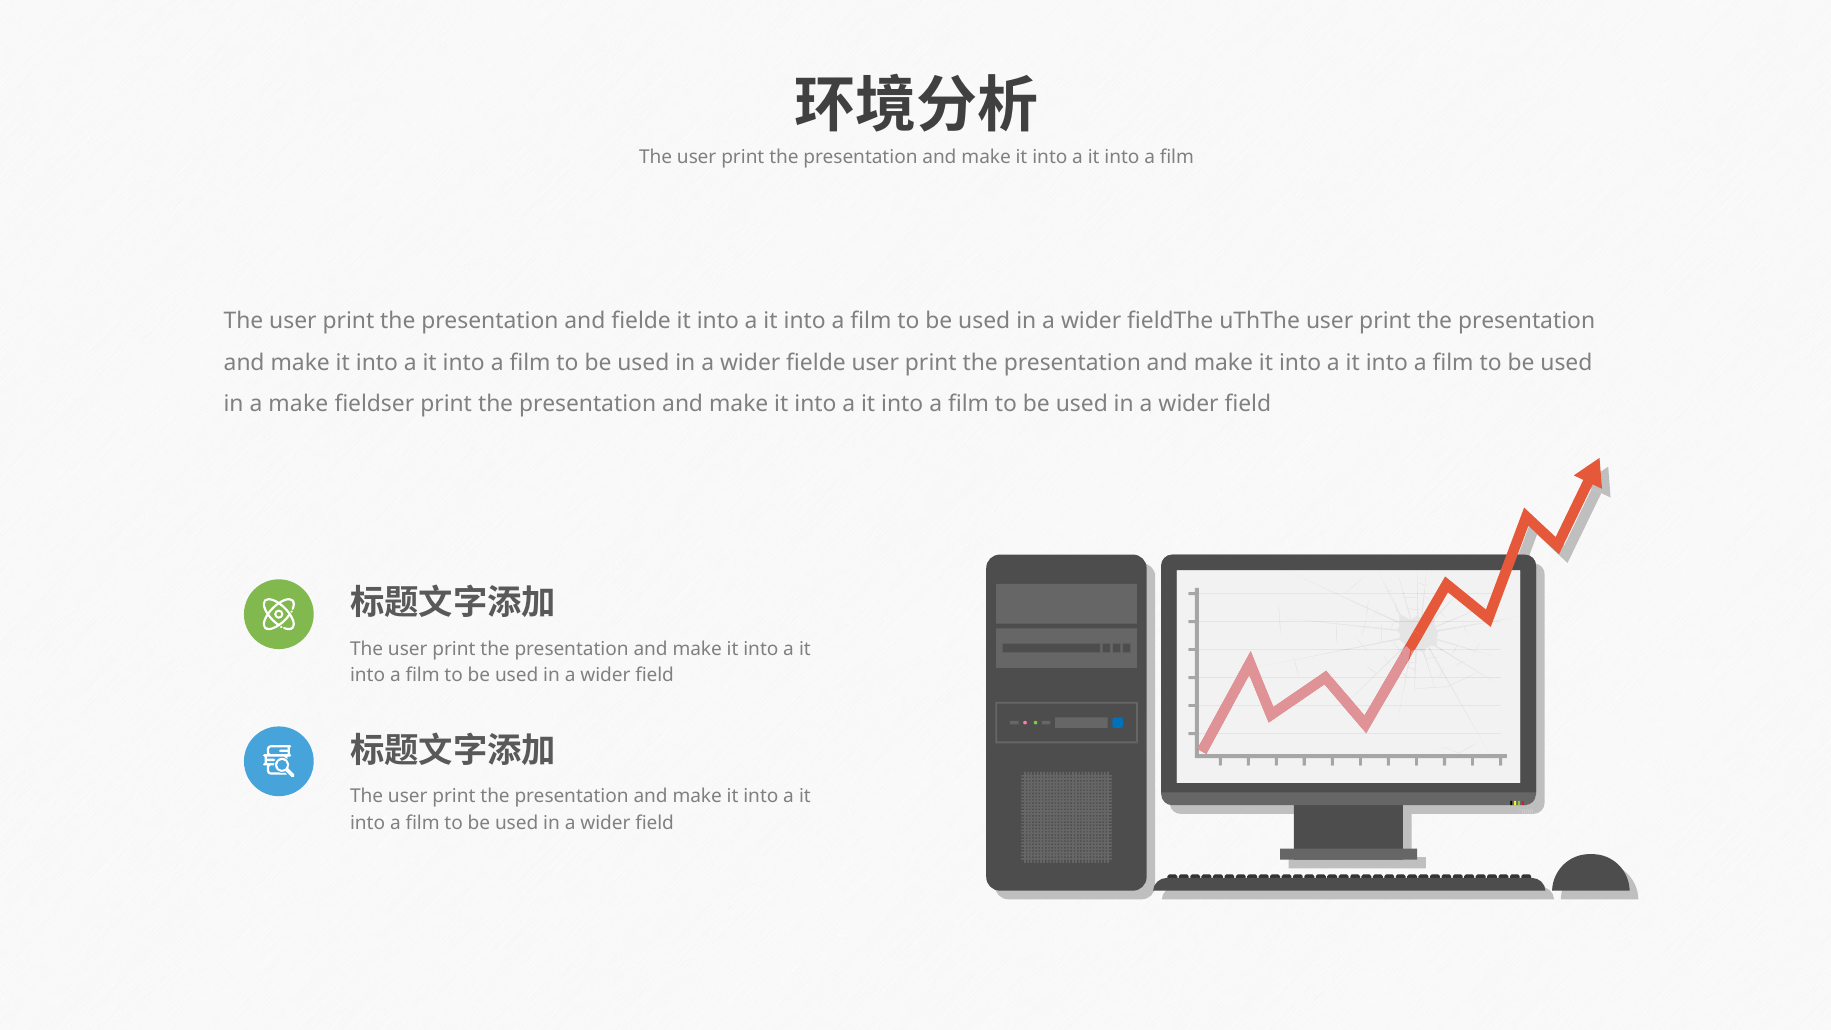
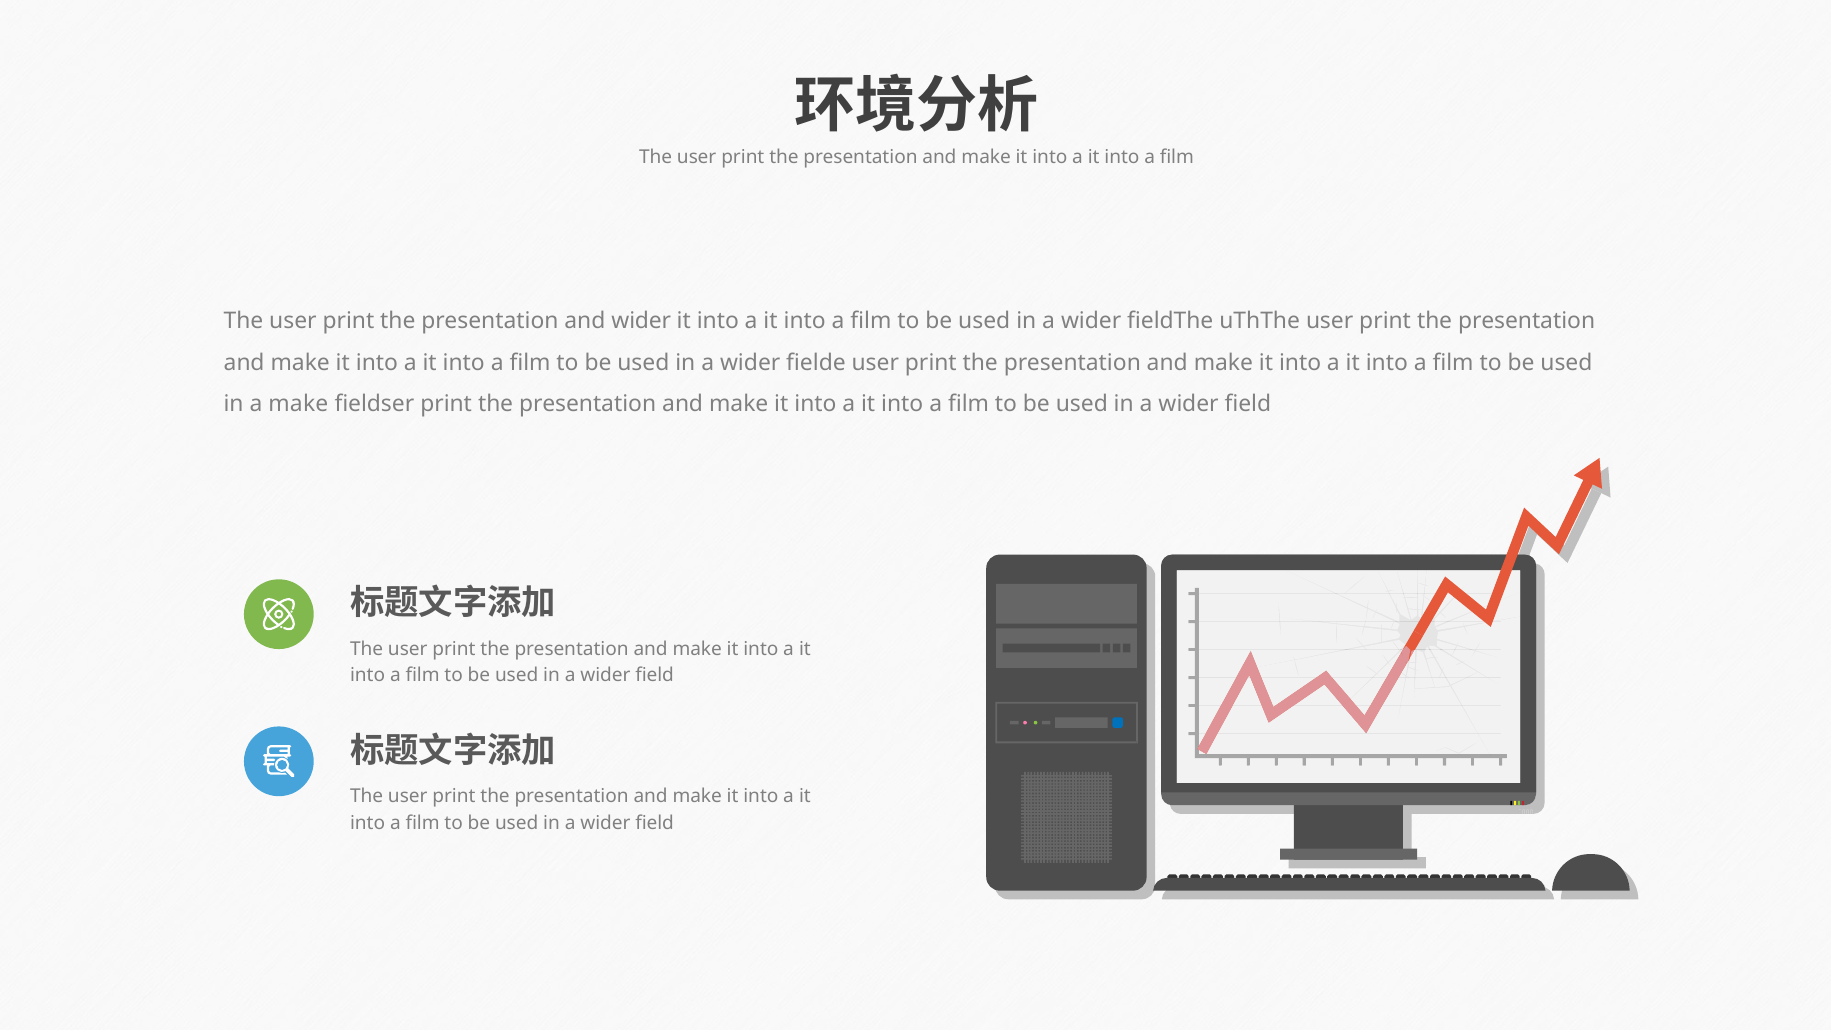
and fielde: fielde -> wider (641, 321)
